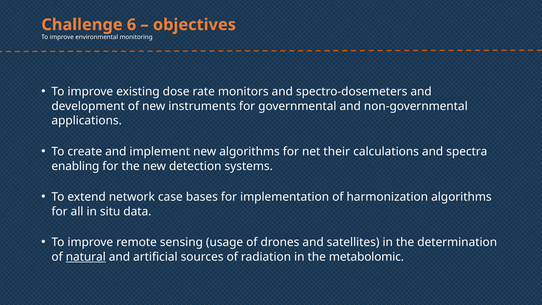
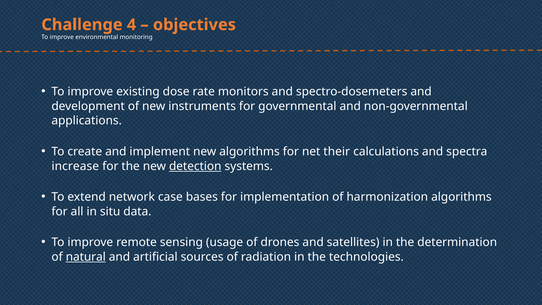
6: 6 -> 4 (131, 25)
enabling: enabling -> increase (75, 166)
detection underline: none -> present (195, 166)
metabolomic: metabolomic -> technologies (366, 257)
